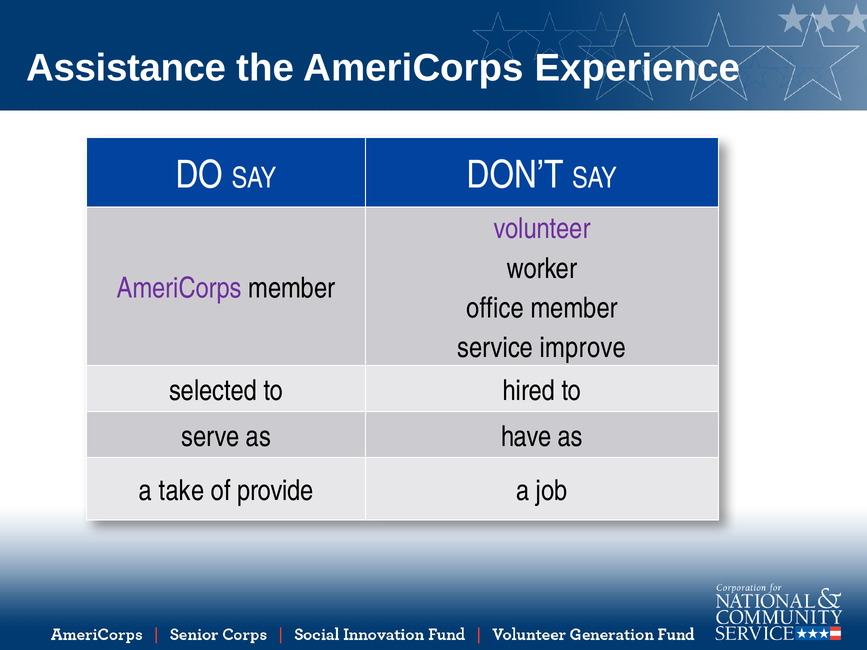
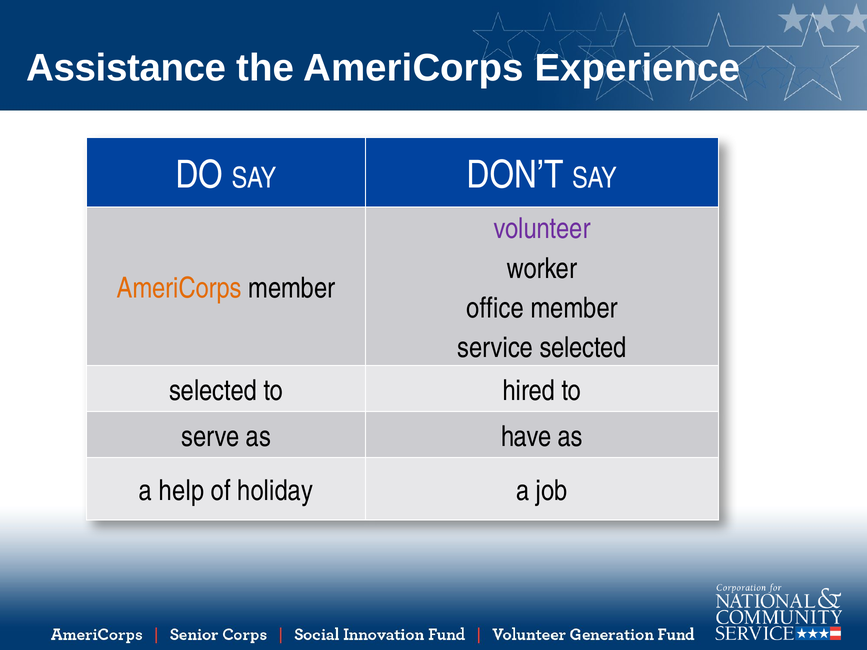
AmeriCorps colour: purple -> orange (179, 288)
service improve: improve -> selected (583, 348)
take: take -> help (181, 491)
provide: provide -> holiday (275, 491)
